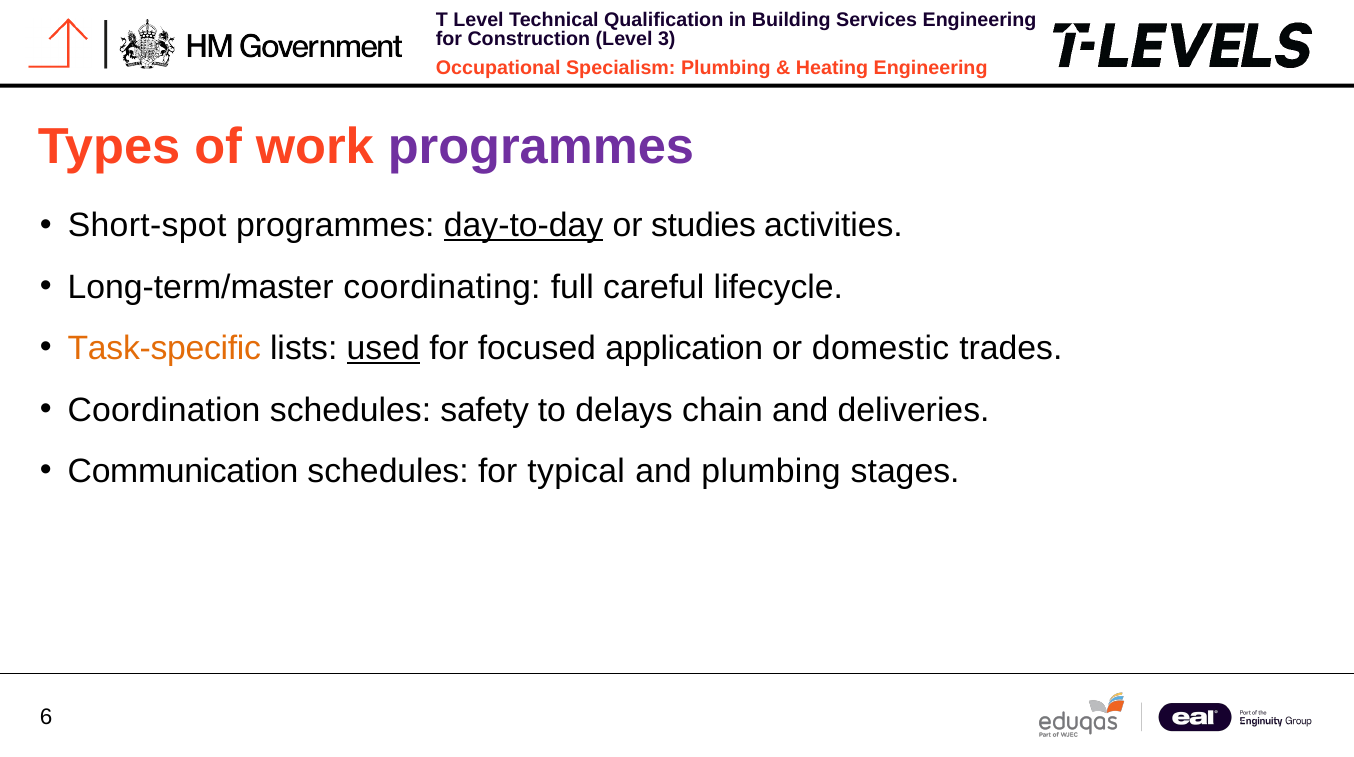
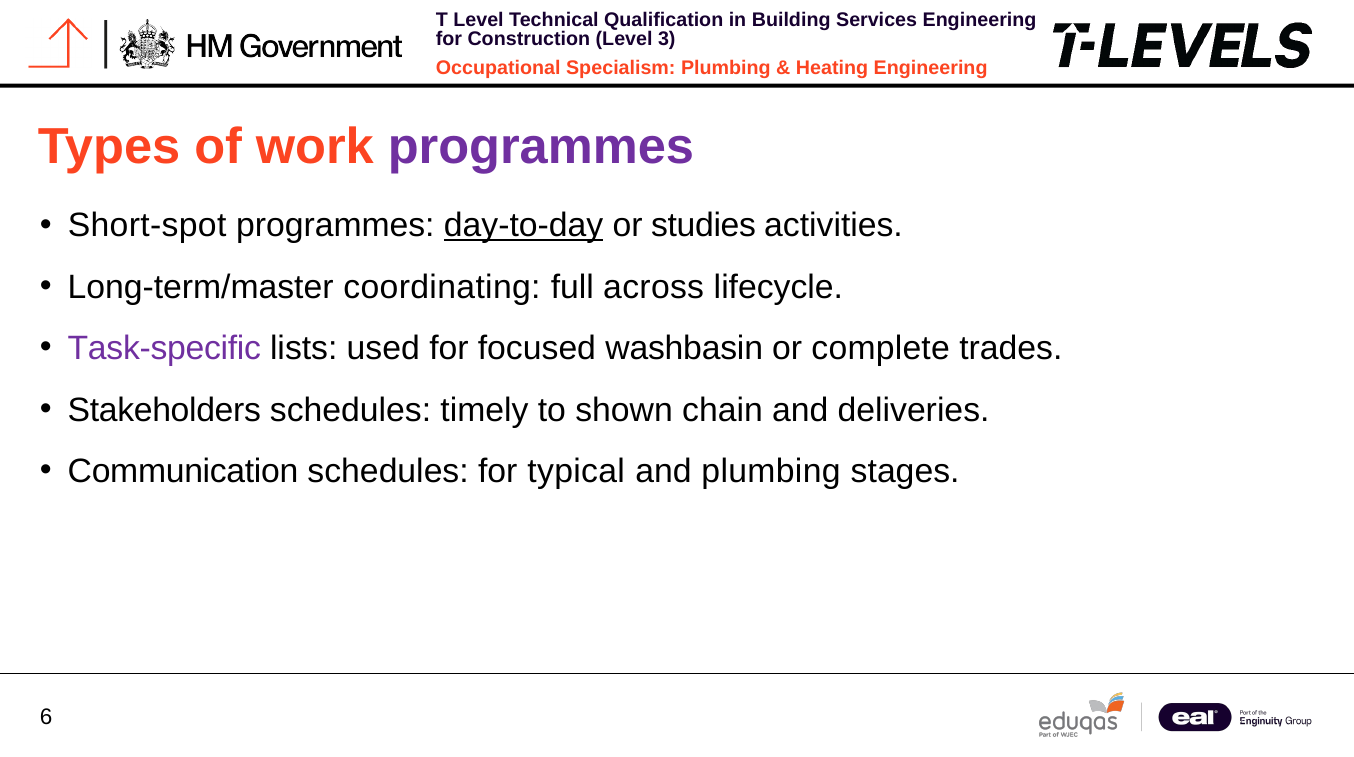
careful: careful -> across (654, 287)
Task-specific colour: orange -> purple (164, 348)
used underline: present -> none (383, 348)
application: application -> washbasin (684, 348)
domestic: domestic -> complete (881, 348)
Coordination: Coordination -> Stakeholders (164, 410)
safety: safety -> timely (485, 410)
delays: delays -> shown (624, 410)
